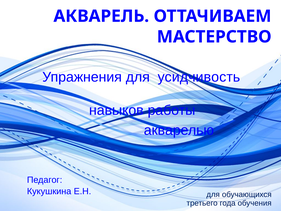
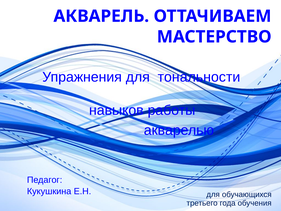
усидчивость: усидчивость -> тональности (199, 77)
